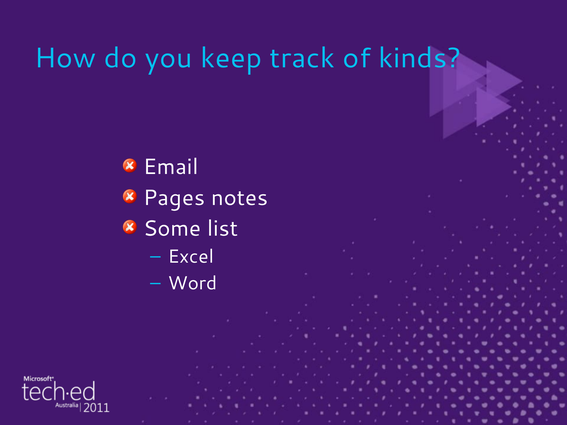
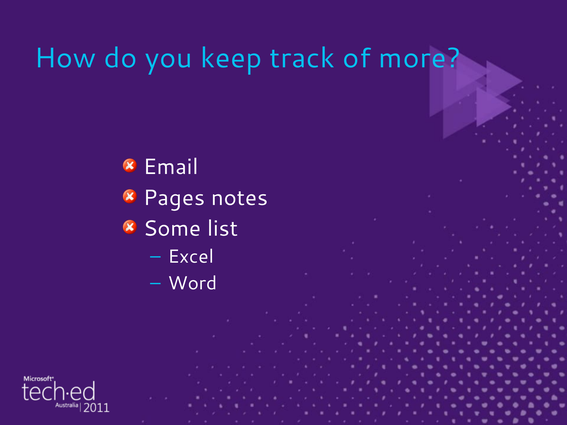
kinds: kinds -> more (420, 58)
